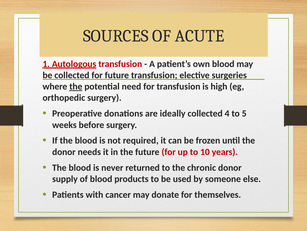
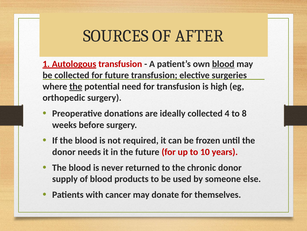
ACUTE: ACUTE -> AFTER (199, 36)
blood underline: none -> present (223, 64)
5: 5 -> 8 (244, 113)
